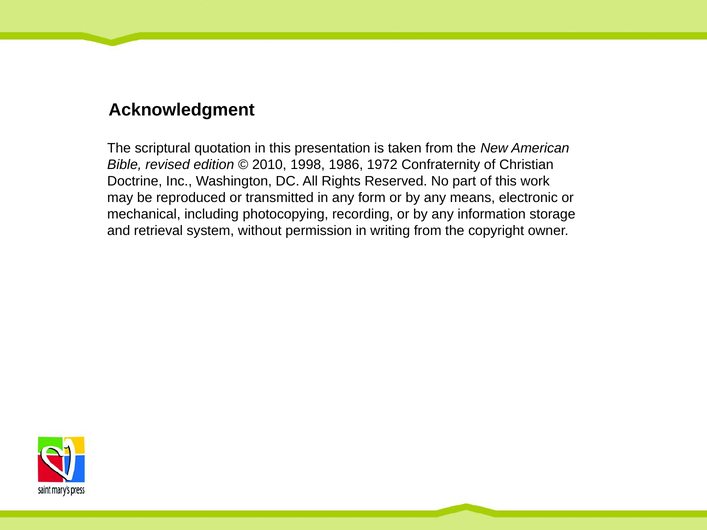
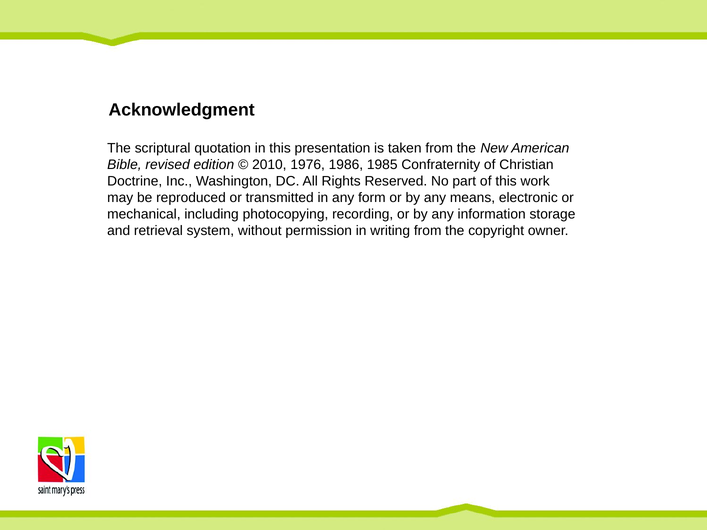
1998: 1998 -> 1976 (308, 165)
1972: 1972 -> 1985 (382, 165)
